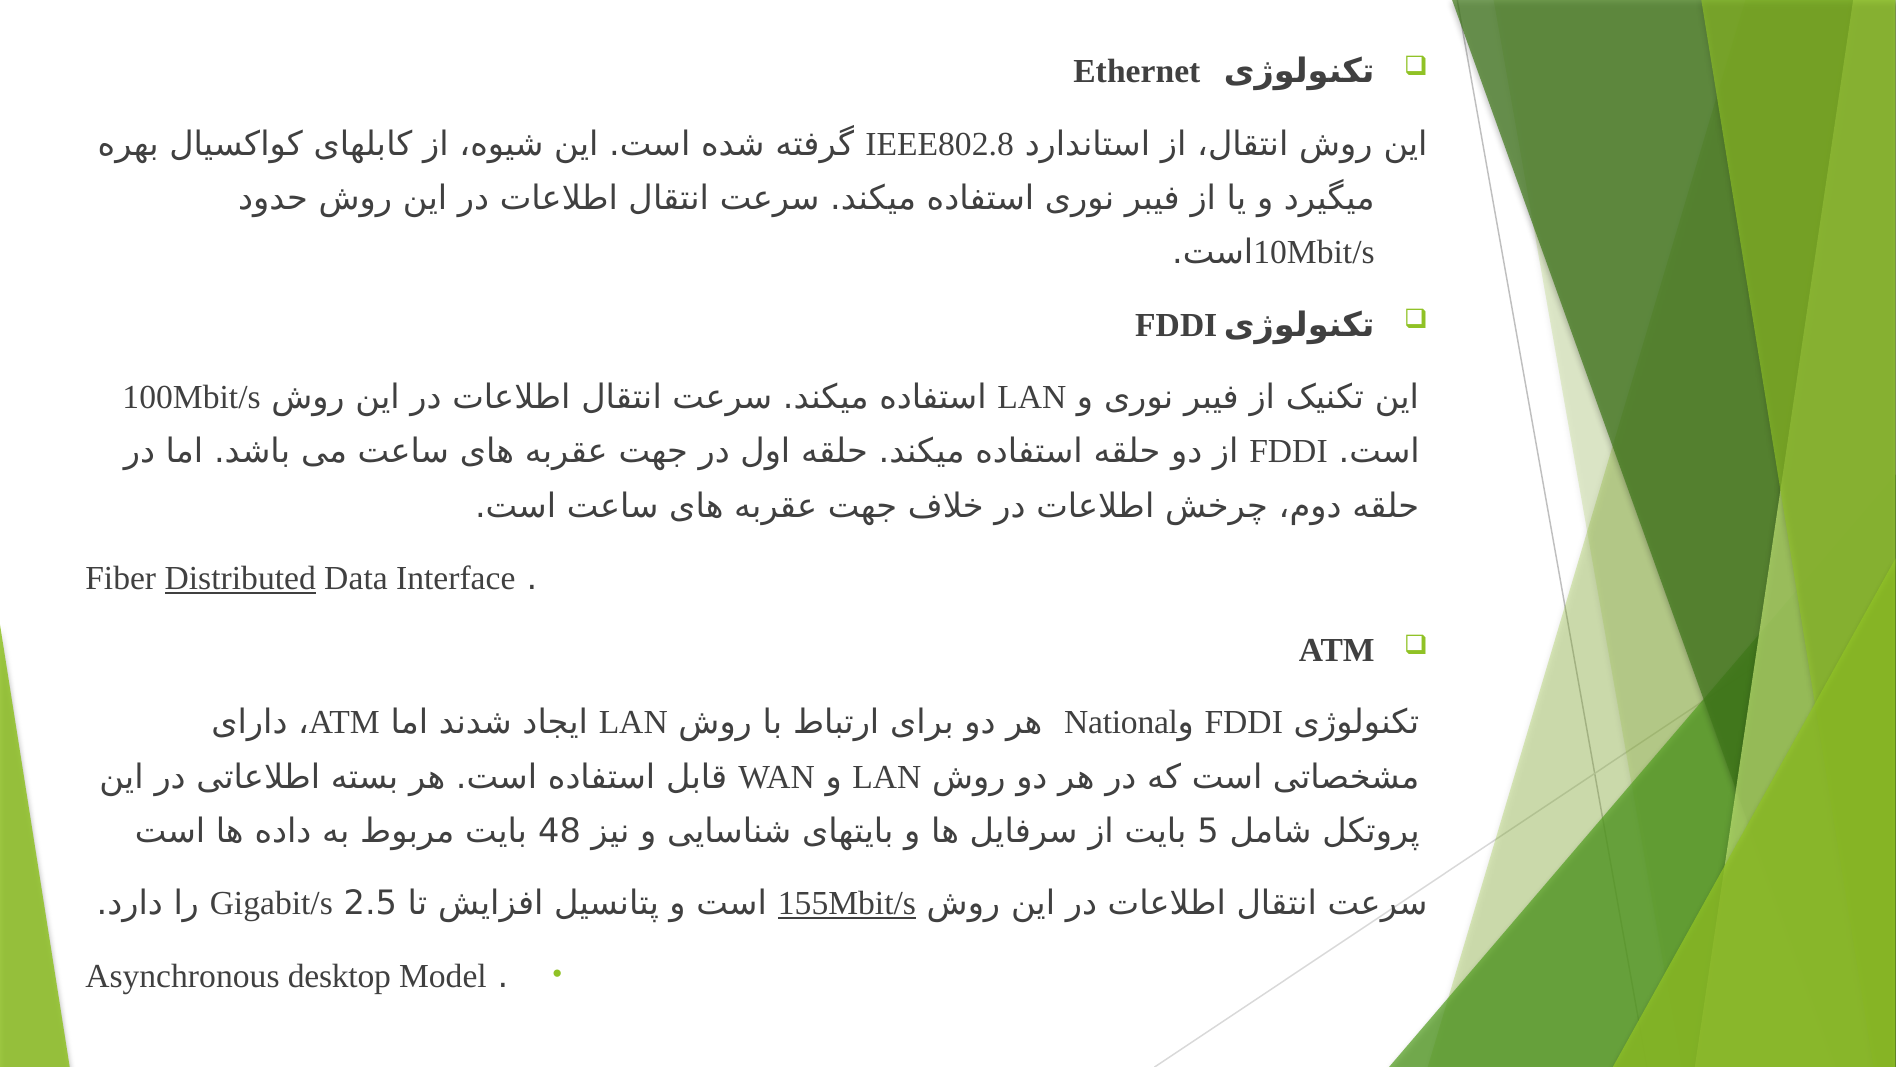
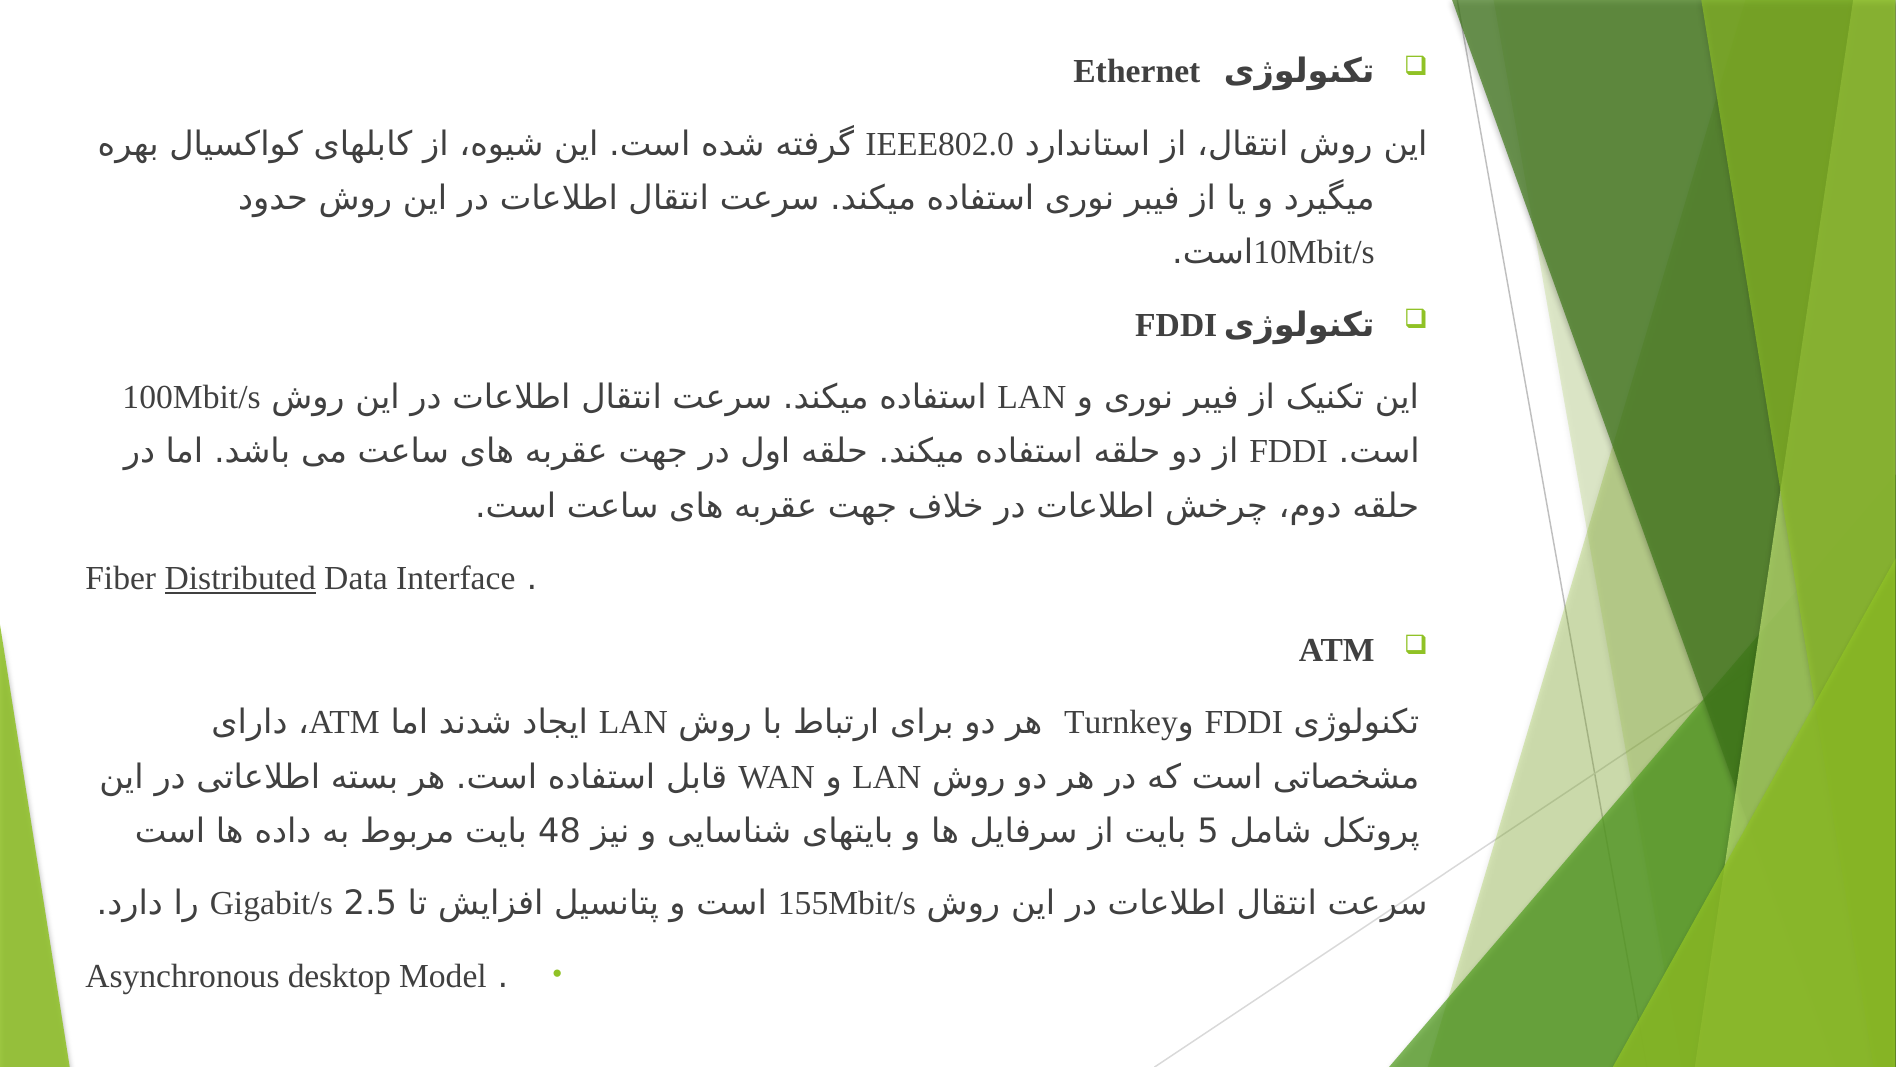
IEEE802.8: IEEE802.8 -> IEEE802.0 (940, 144)
National: National -> Turnkey (1121, 722)
155Mbit/s underline: present -> none (847, 903)
